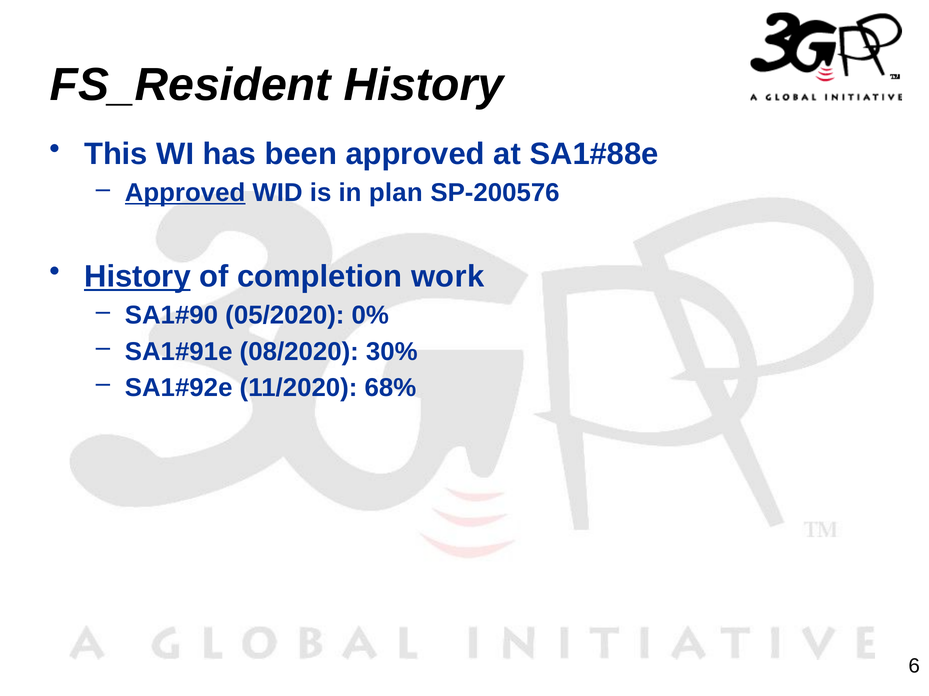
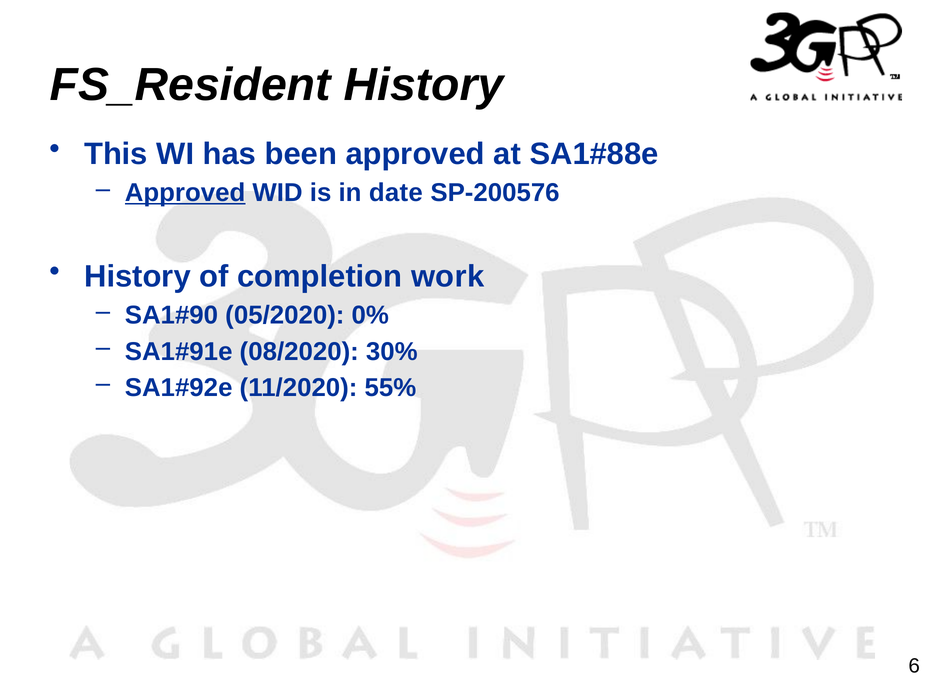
plan: plan -> date (396, 193)
History underline: present -> none (137, 277)
68%: 68% -> 55% (390, 388)
